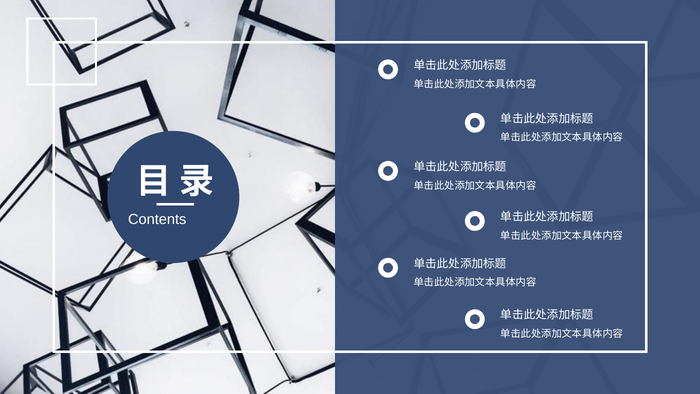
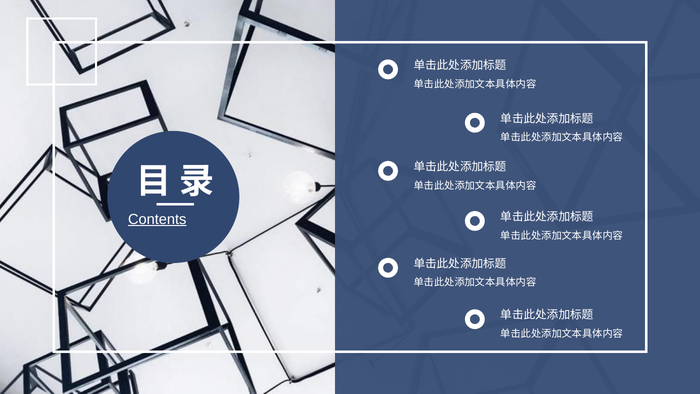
Contents underline: none -> present (157, 219)
